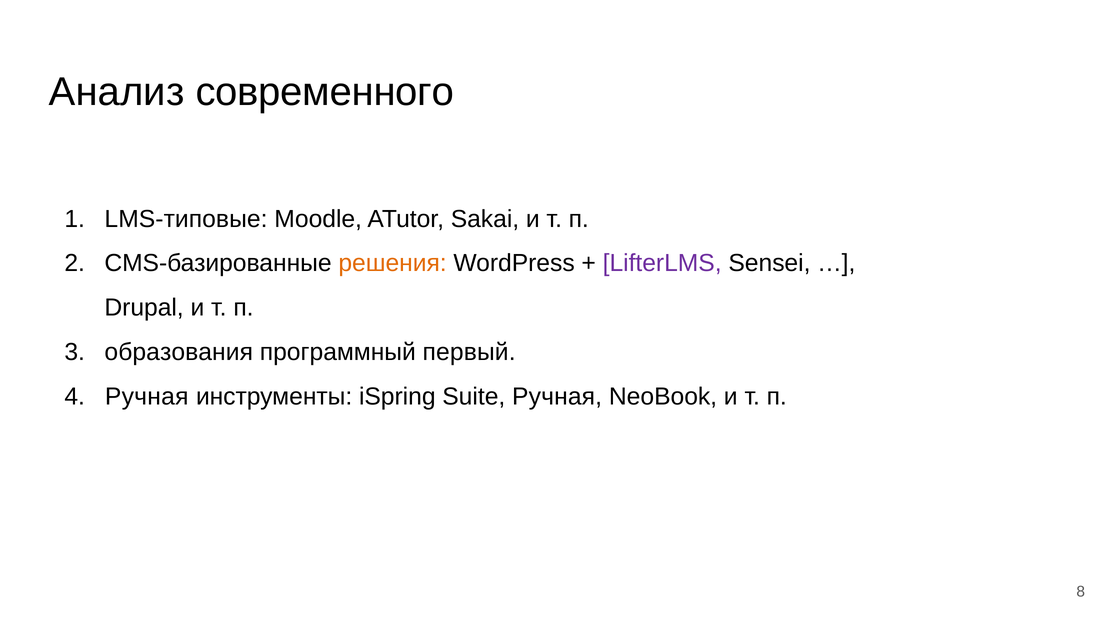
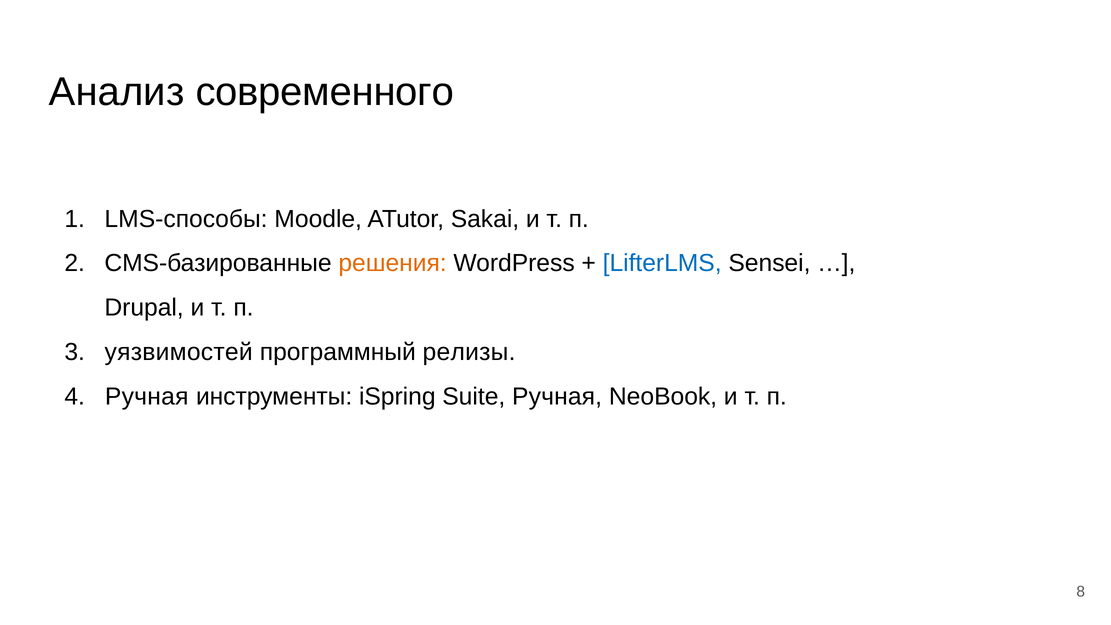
LMS-типовые: LMS-типовые -> LMS-способы (186, 219)
LifterLMS colour: purple -> blue (662, 263)
образования: образования -> уязвимостей (179, 352)
первый: первый -> релизы (469, 352)
